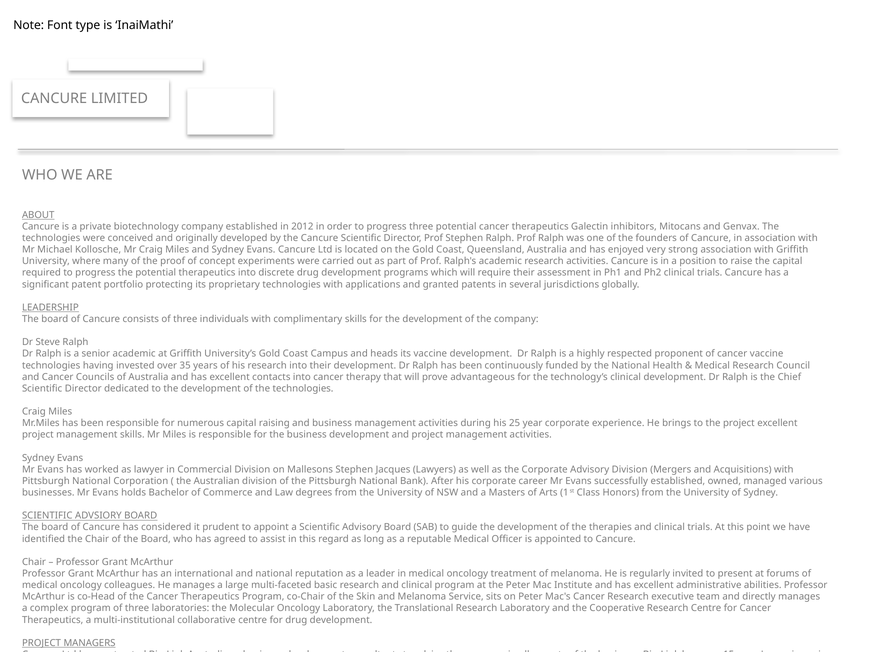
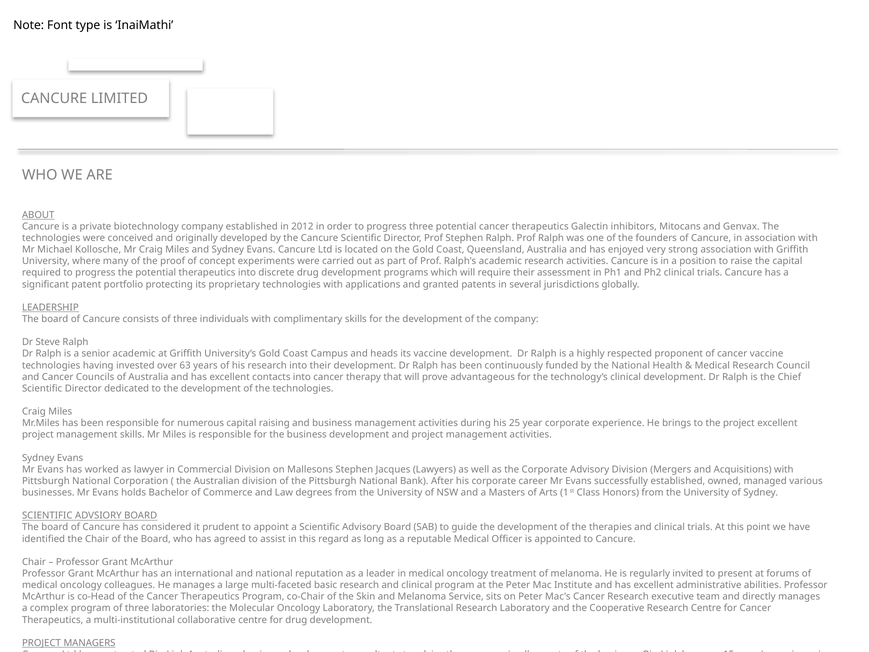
35: 35 -> 63 (185, 365)
